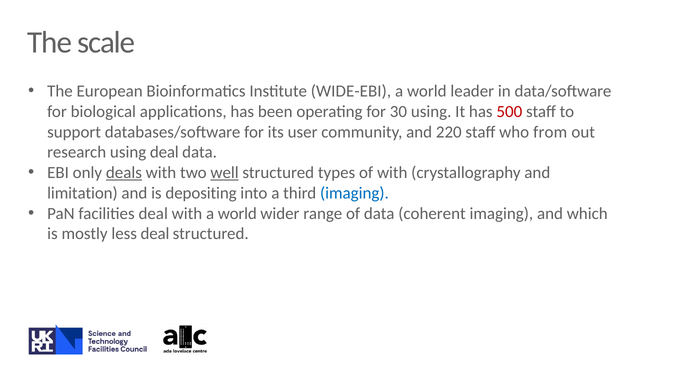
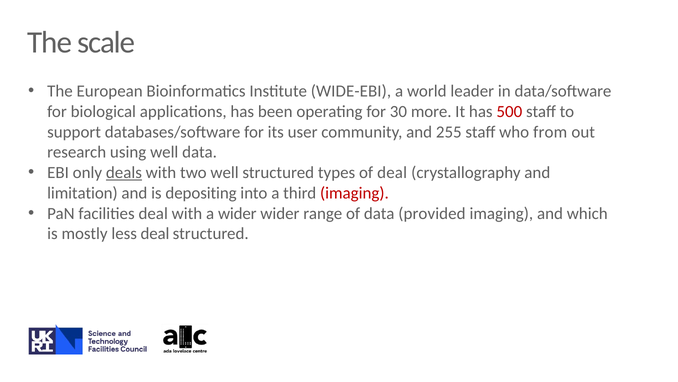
30 using: using -> more (431, 111)
220: 220 -> 255 (449, 132)
using deal: deal -> well (164, 152)
well underline: present -> none (225, 172)
of with: with -> deal (392, 172)
imaging colour: blue -> red (354, 193)
with a world: world -> wider (237, 213)
coherent: coherent -> provided (432, 213)
